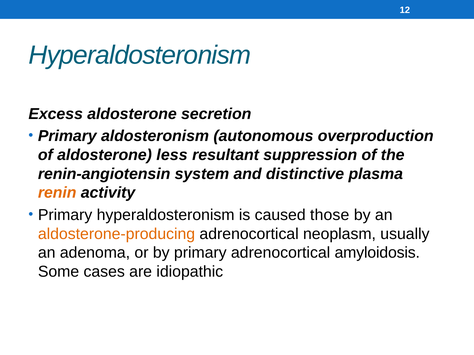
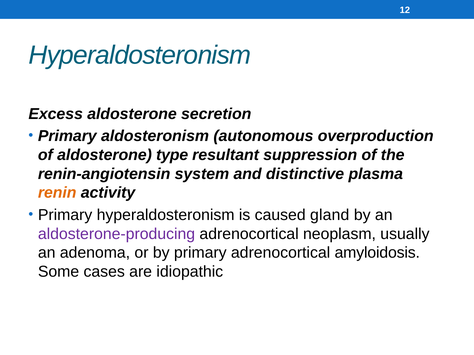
less: less -> type (172, 155)
those: those -> gland (330, 215)
aldosterone-producing colour: orange -> purple (117, 234)
